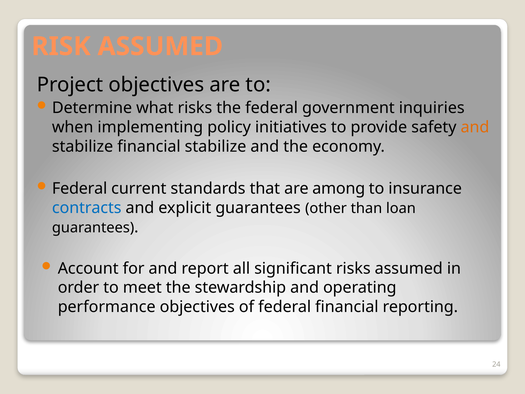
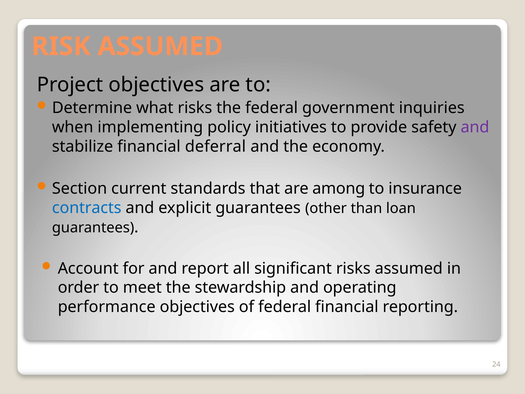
and colour: orange -> purple (475, 127)
financial stabilize: stabilize -> deferral (215, 146)
Federal: Federal -> Section (80, 189)
